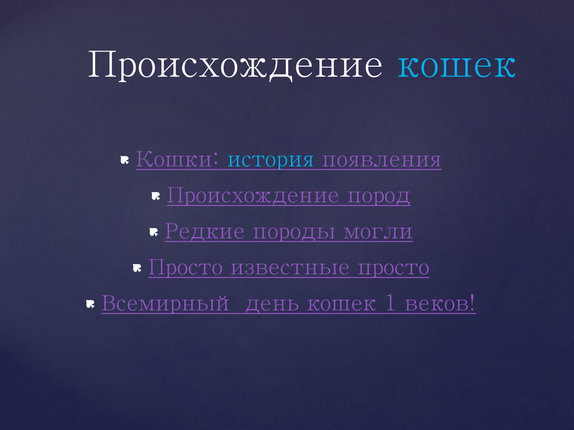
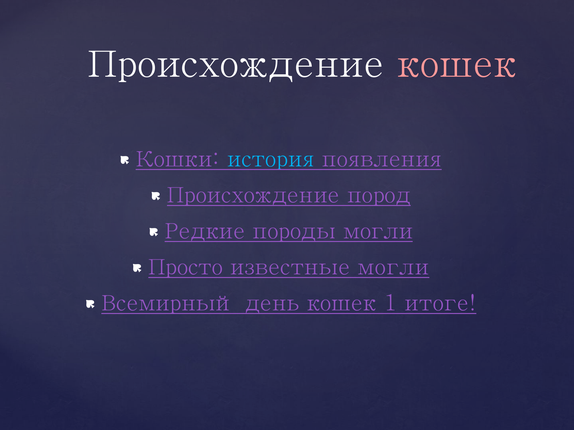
кошек colour: light blue -> pink (457, 64)
известные просто: просто -> могли (393, 268)
веков: веков -> итоге (440, 304)
